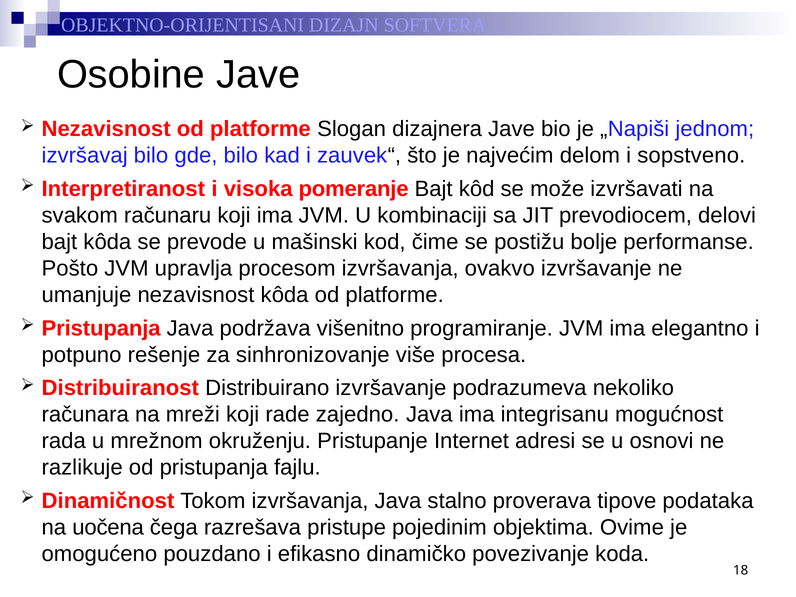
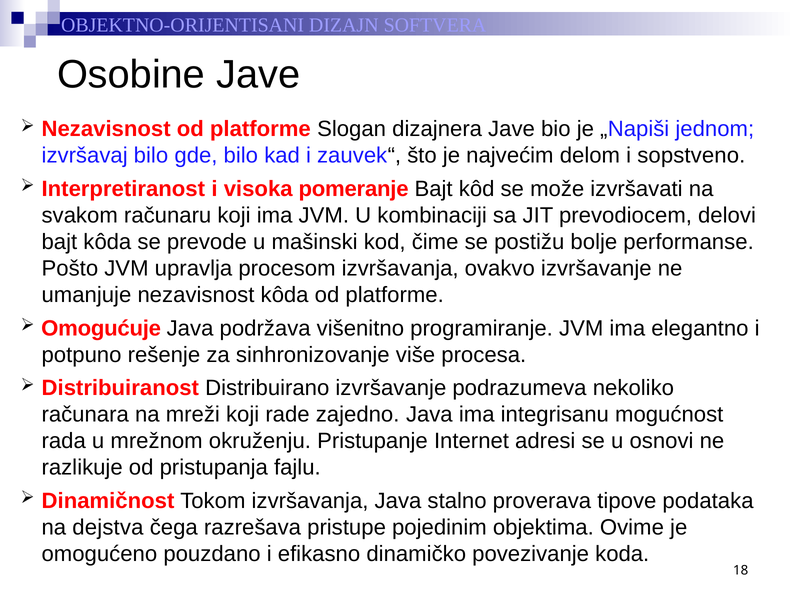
Pristupanja: Pristupanja -> Omogućuje (101, 328)
uočena: uočena -> dejstva (108, 527)
